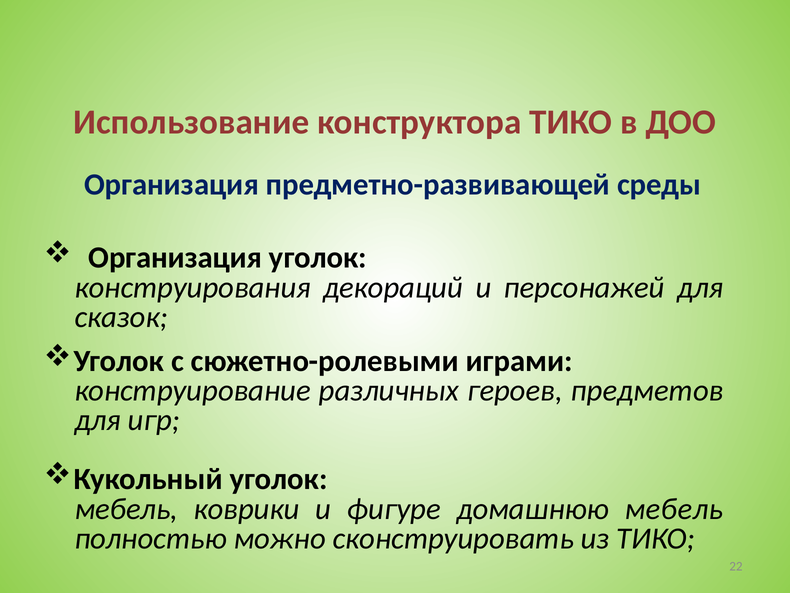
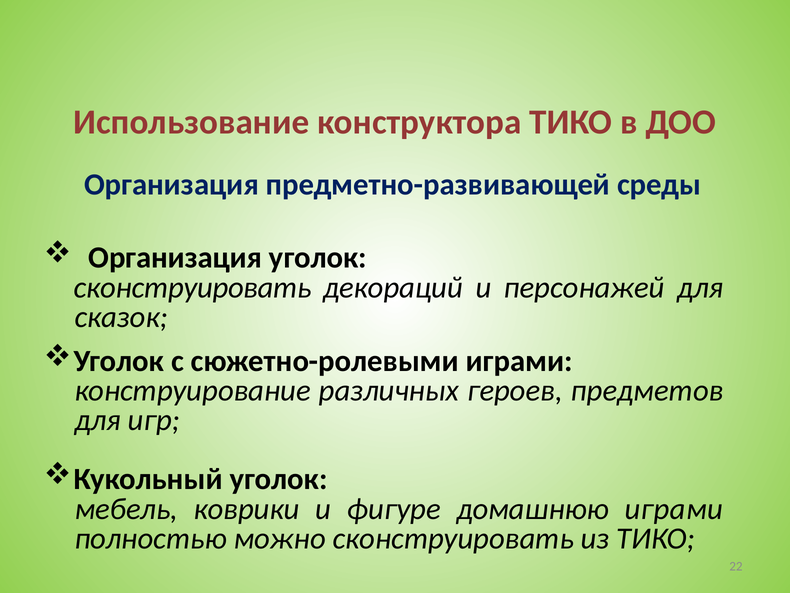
конструирования: конструирования -> сконструировать (193, 287)
домашнюю мебель: мебель -> играми (674, 508)
